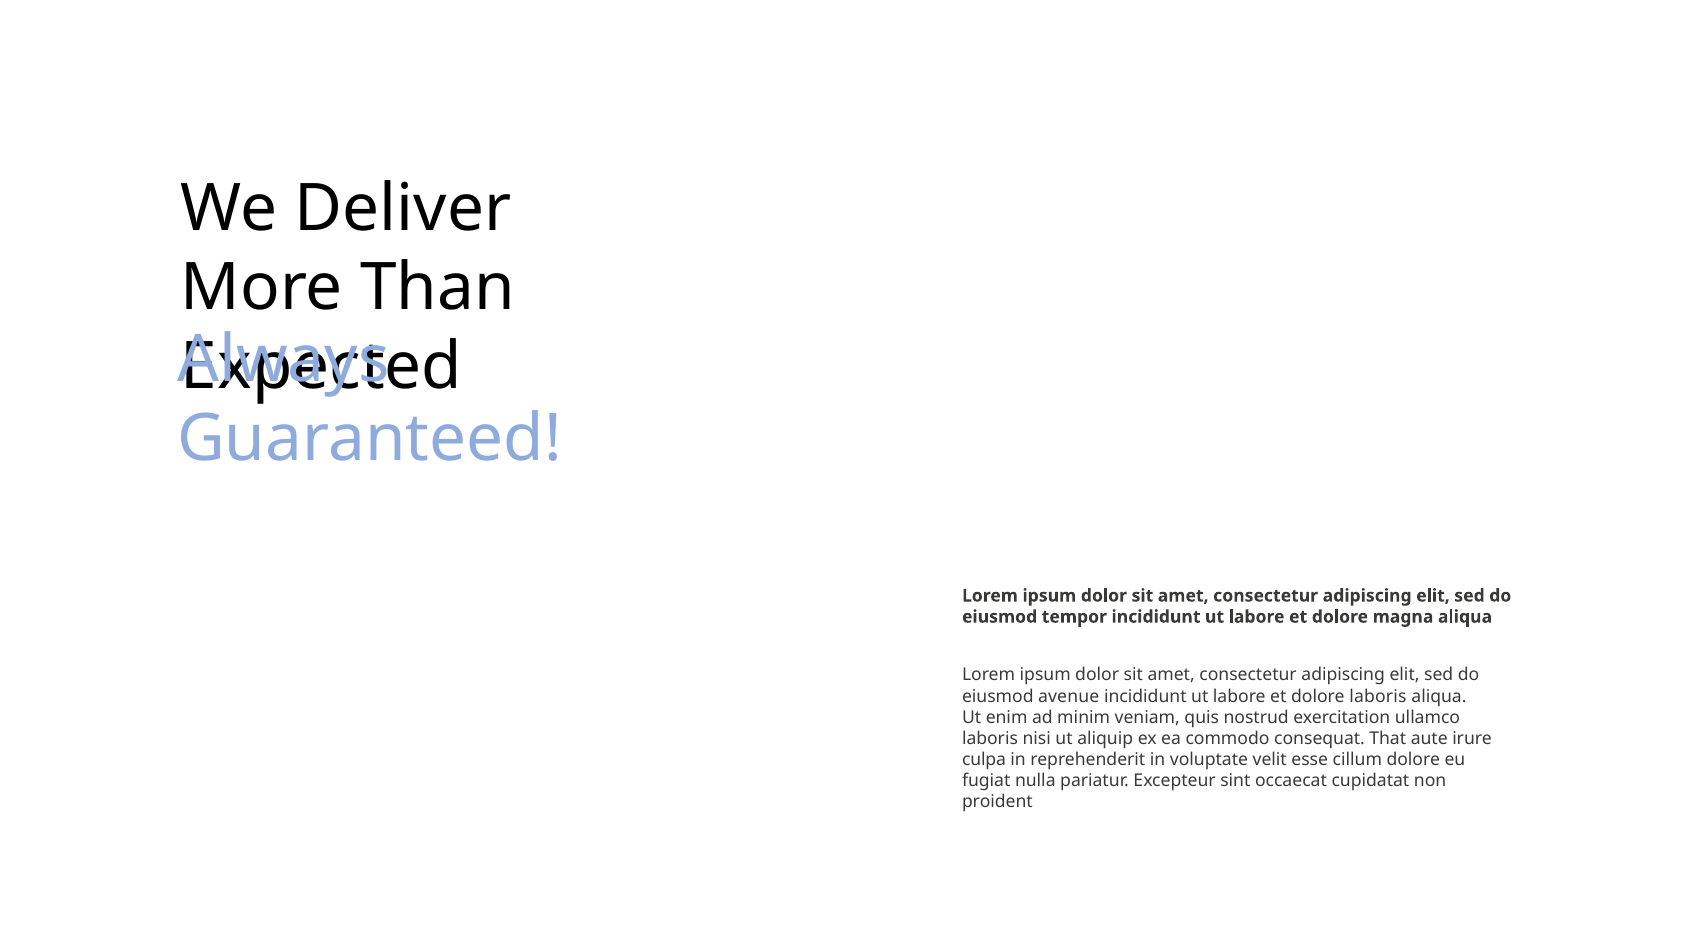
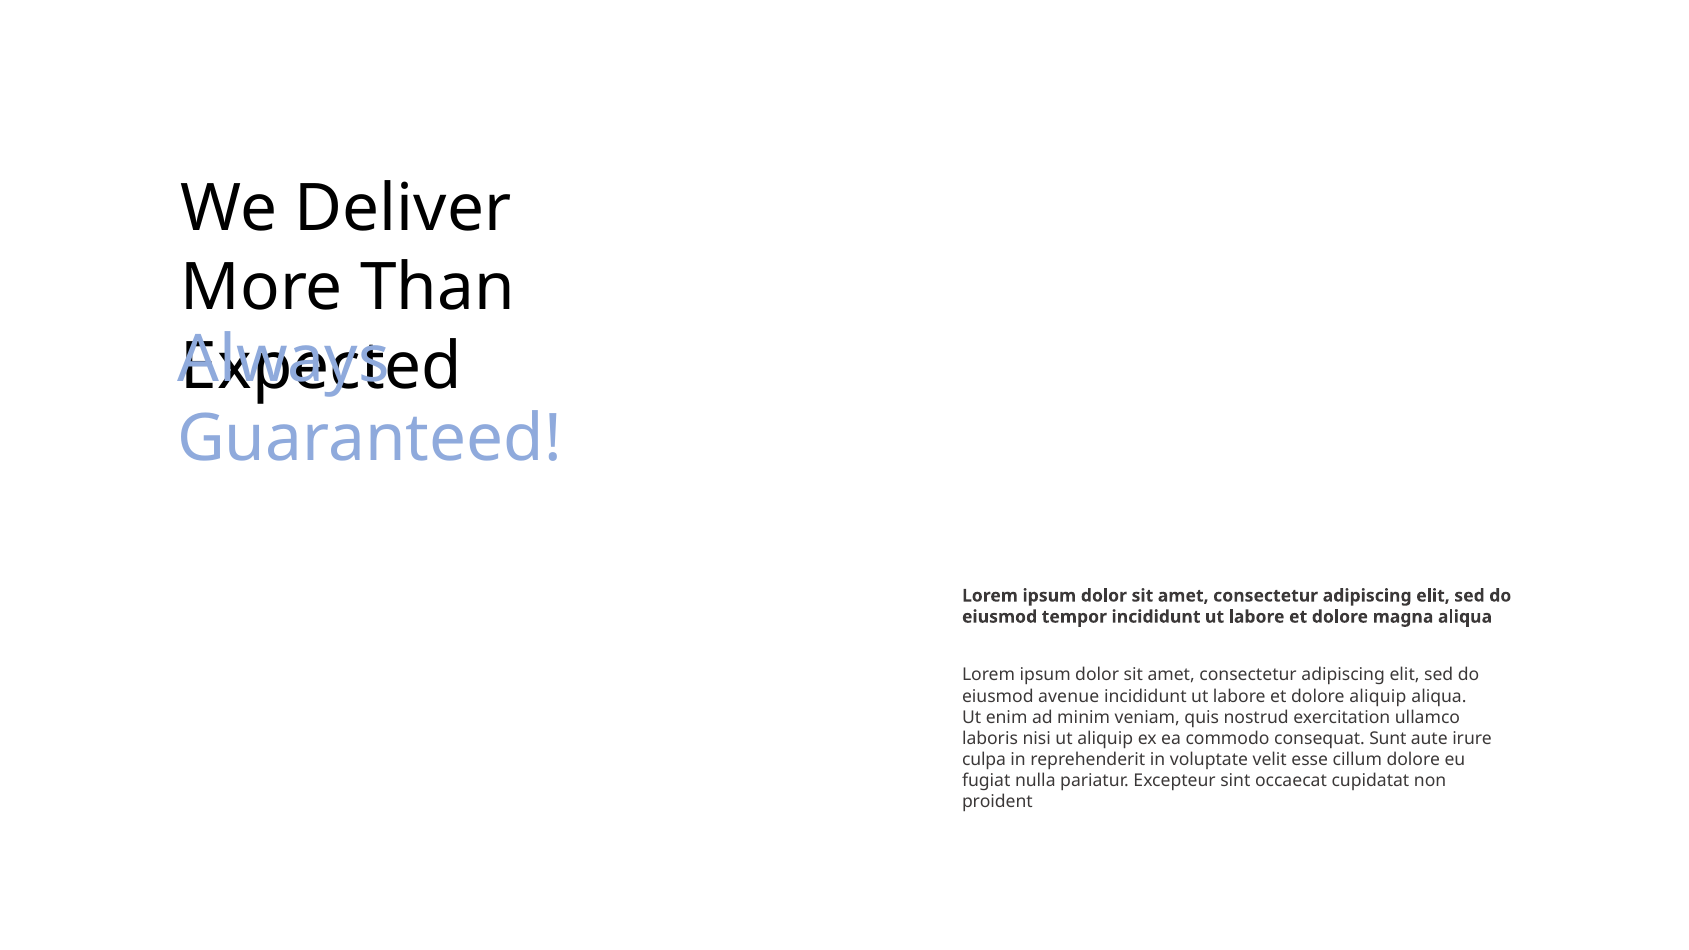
dolore laboris: laboris -> aliquip (1378, 696)
That: That -> Sunt (1388, 738)
